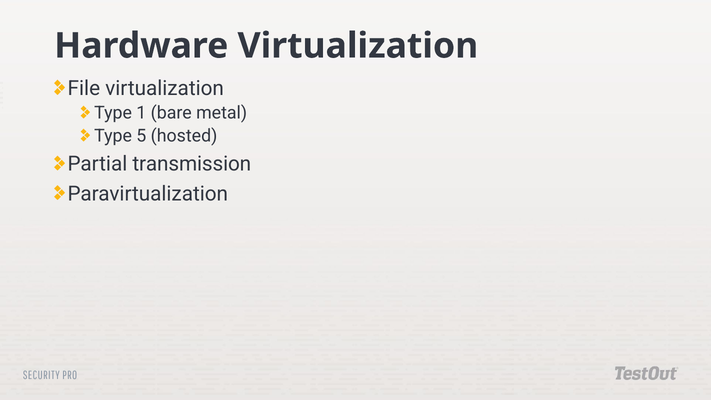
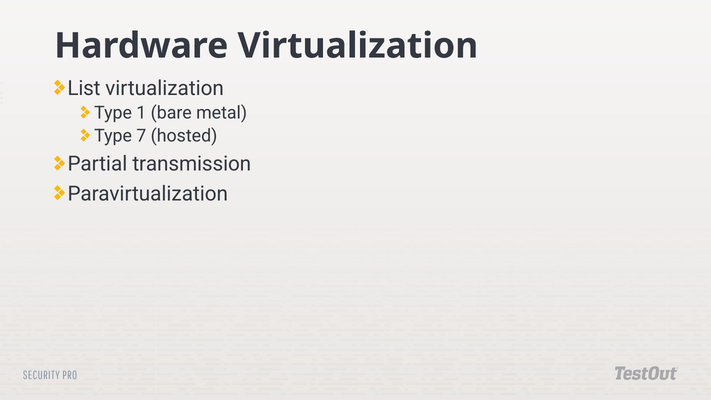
File: File -> List (84, 88)
5: 5 -> 7 (141, 136)
